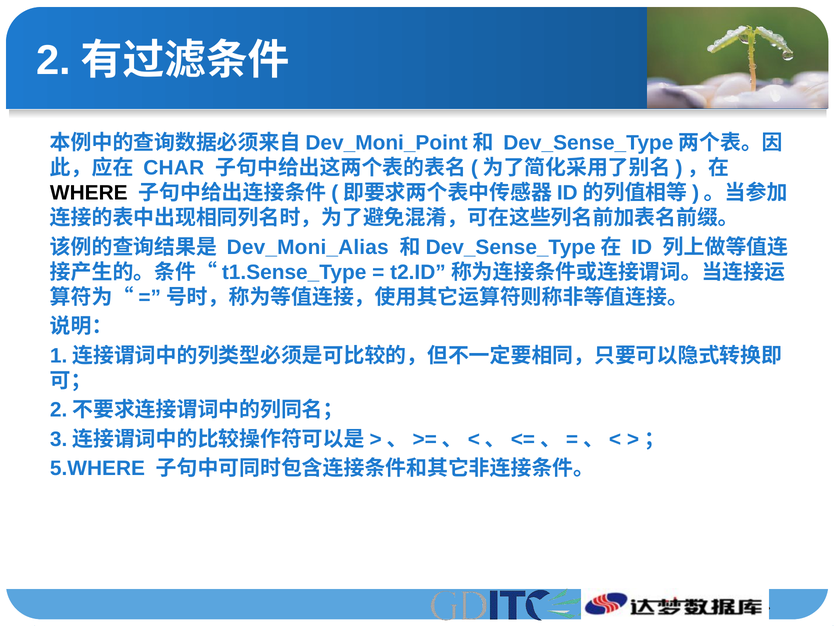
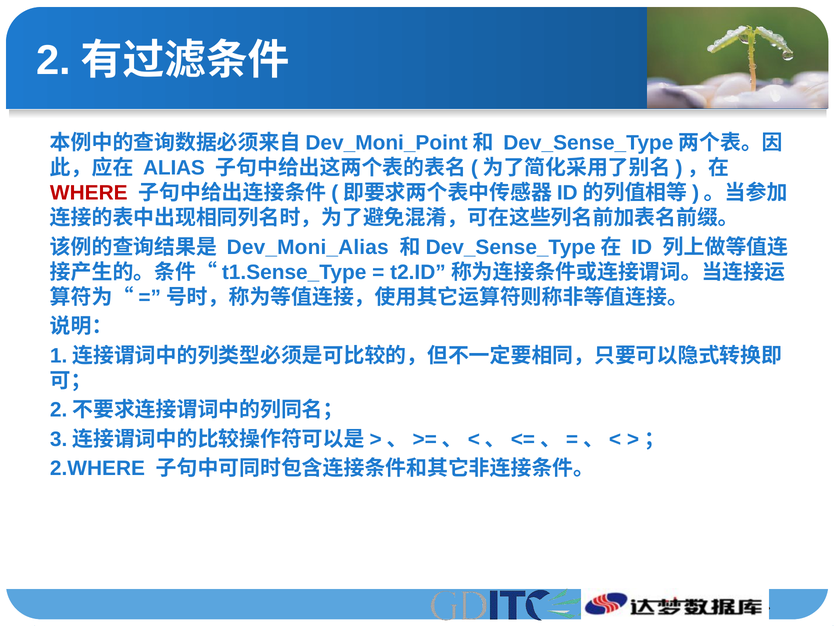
CHAR: CHAR -> ALIAS (174, 168)
WHERE colour: black -> red (89, 193)
5.WHERE: 5.WHERE -> 2.WHERE (97, 469)
